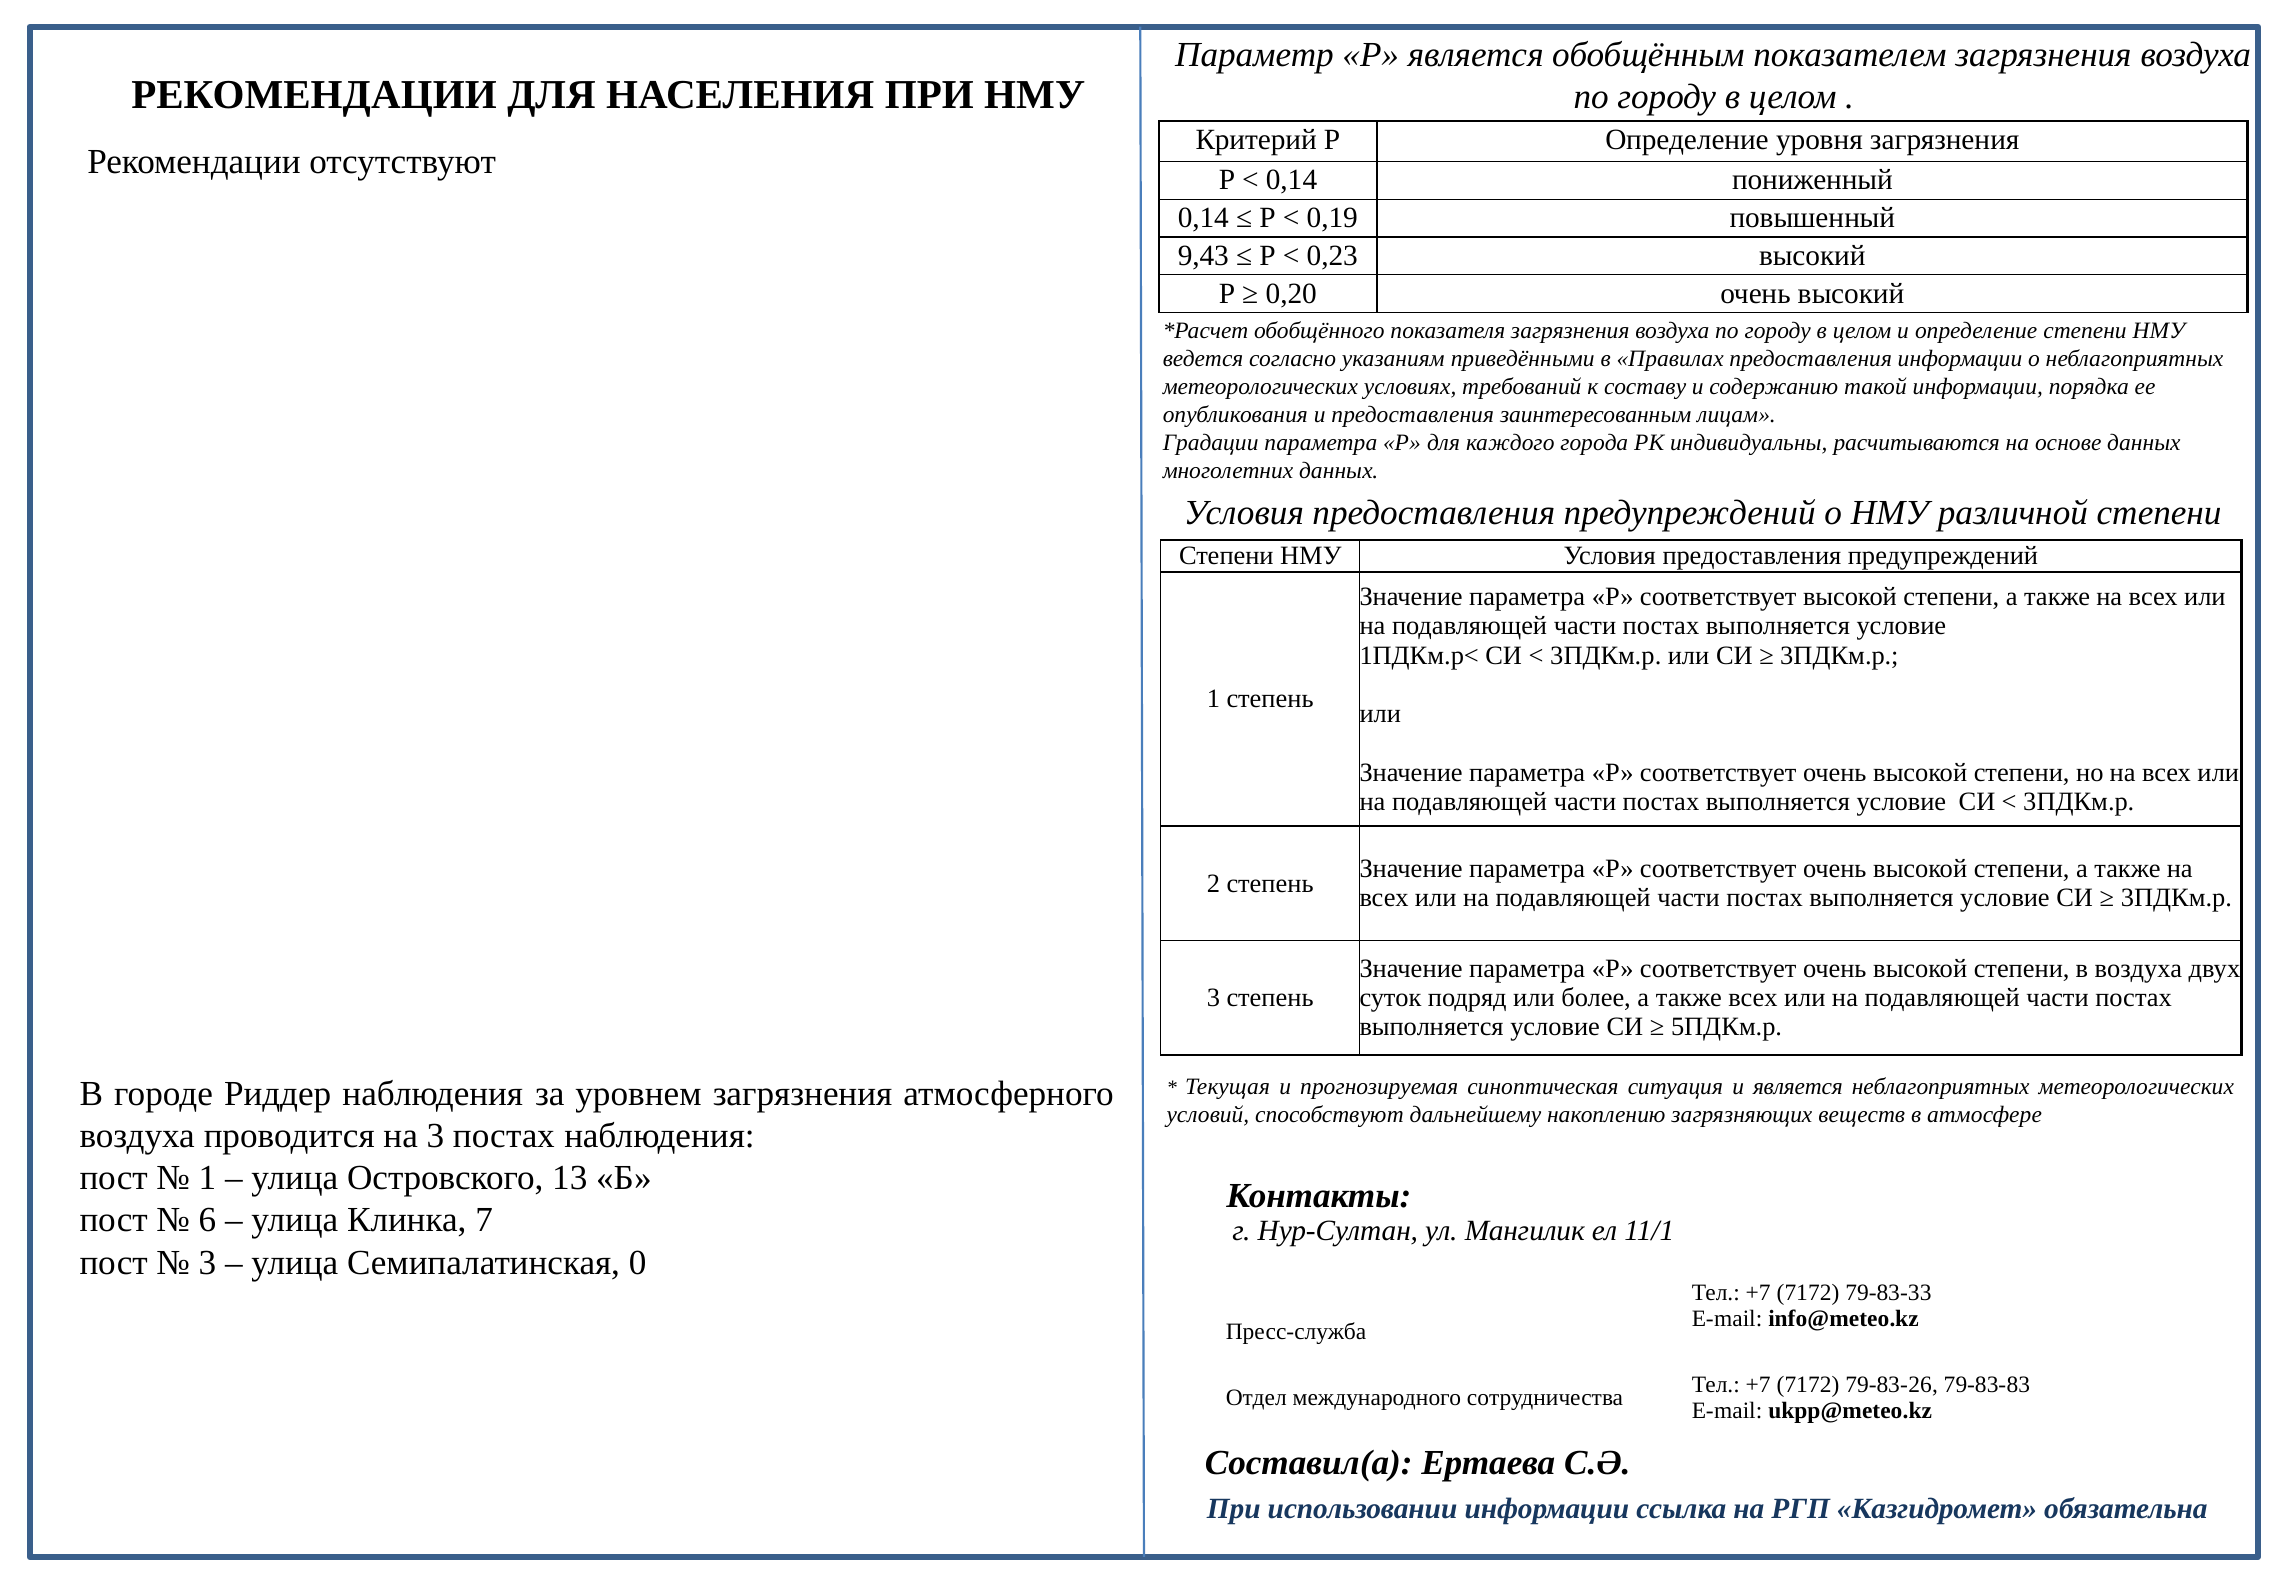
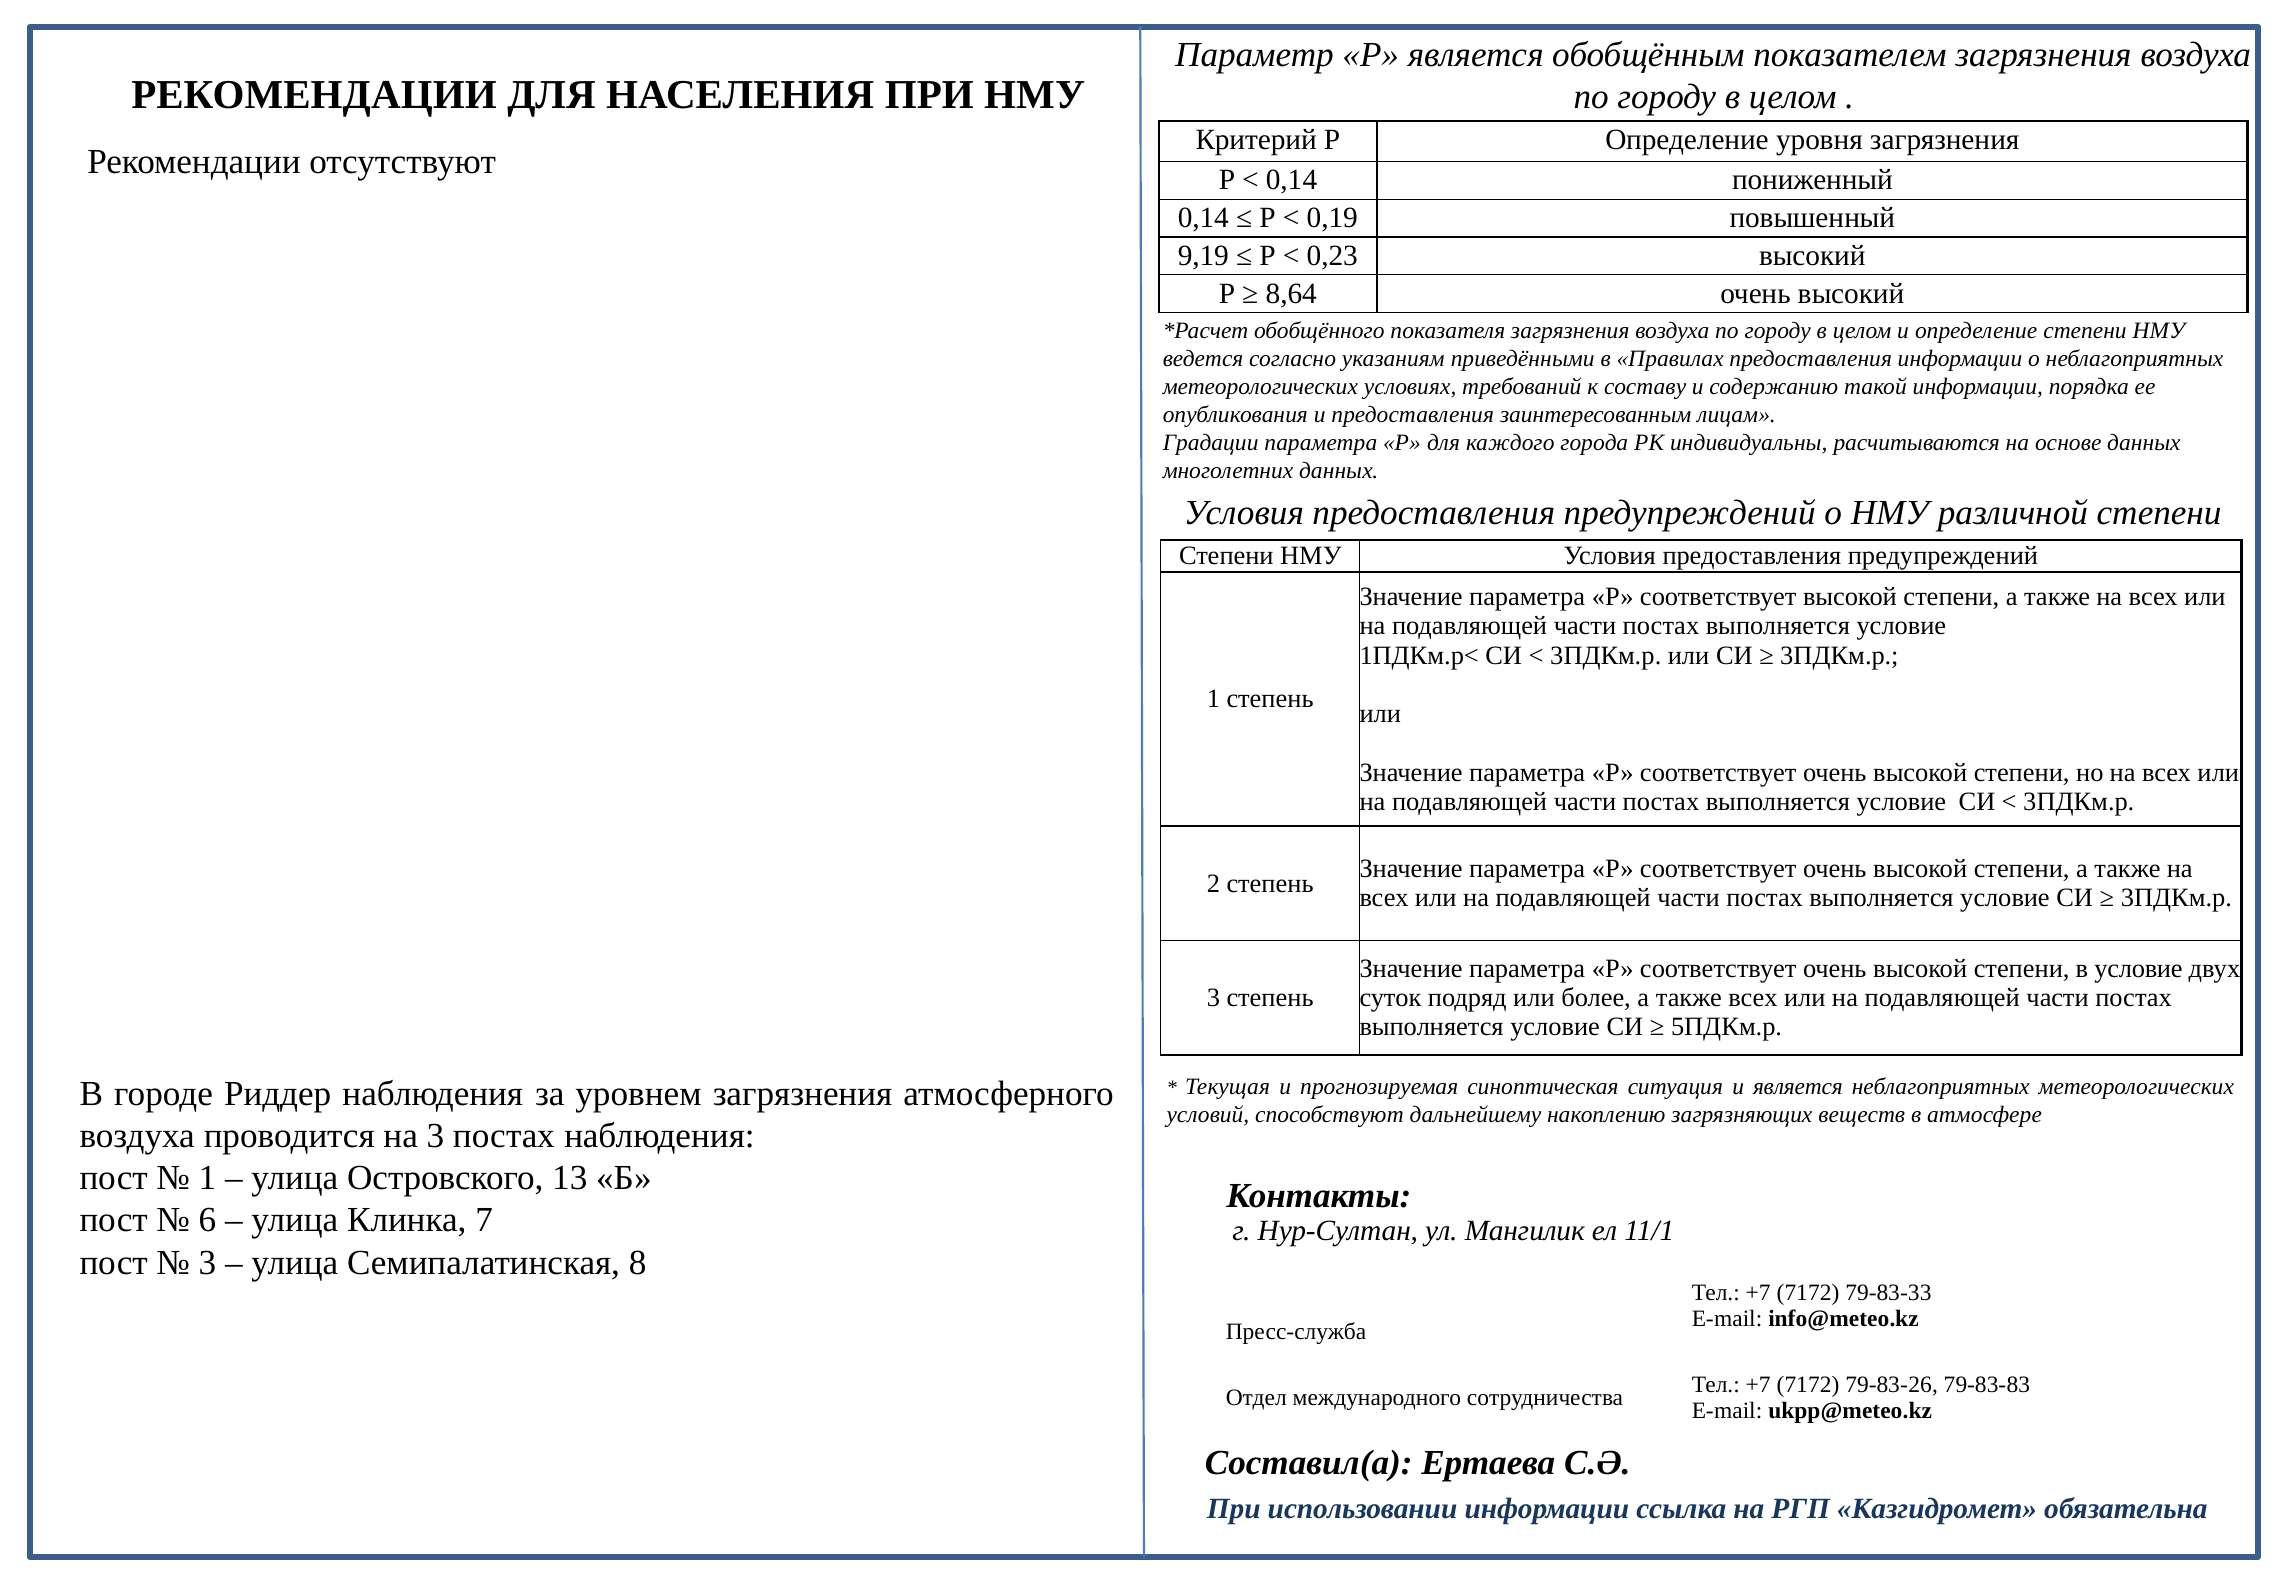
9,43: 9,43 -> 9,19 (1203, 256)
0,20: 0,20 -> 8,64 (1291, 293)
в воздуха: воздуха -> условие (2139, 969)
0: 0 -> 8 (638, 1262)
